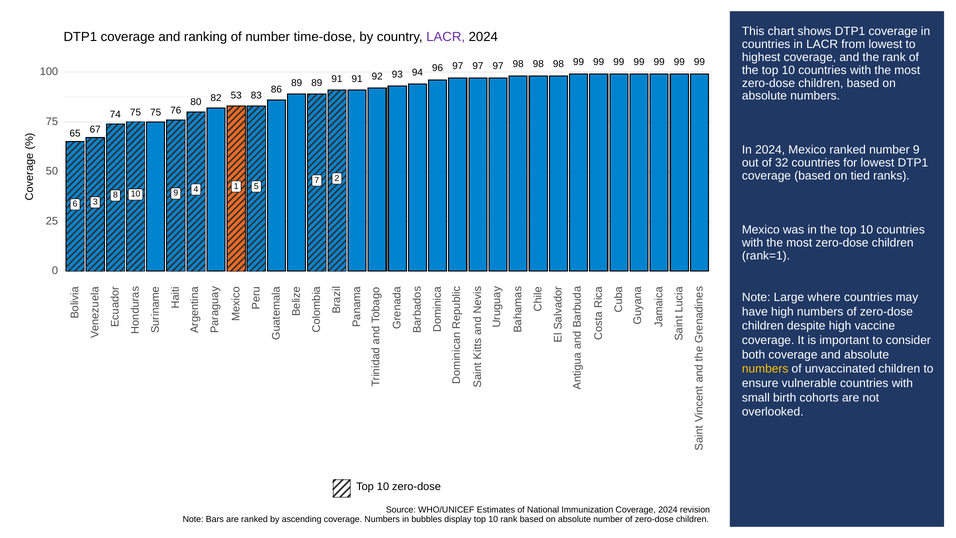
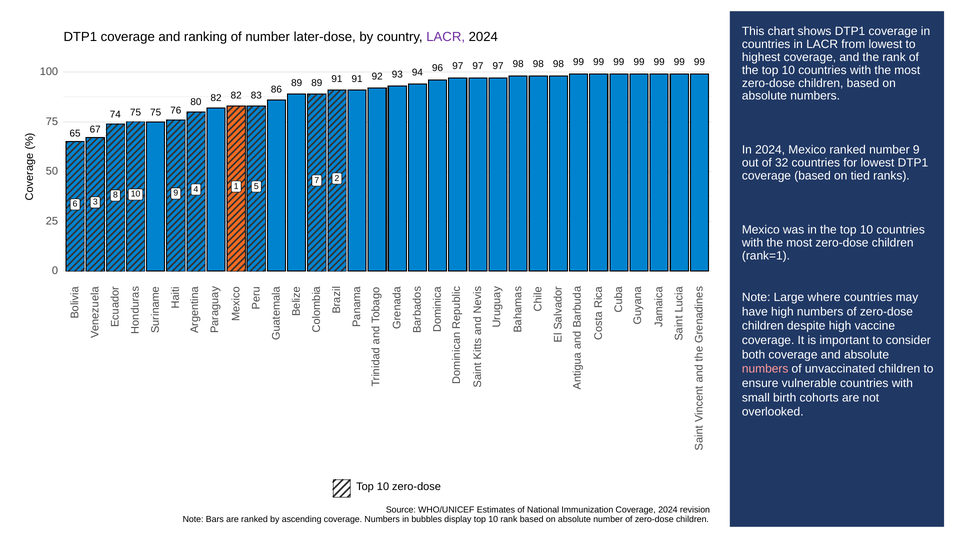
time-dose: time-dose -> later-dose (325, 37)
82 53: 53 -> 82 (236, 96)
numbers colour: yellow -> pink (765, 369)
